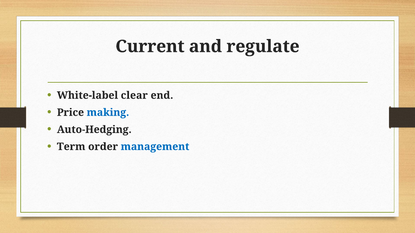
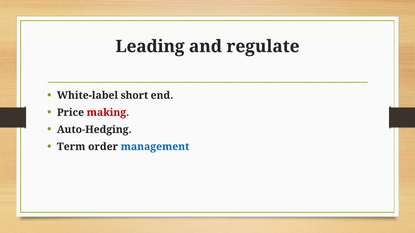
Current: Current -> Leading (150, 47)
clear: clear -> short (134, 96)
making colour: blue -> red (108, 113)
